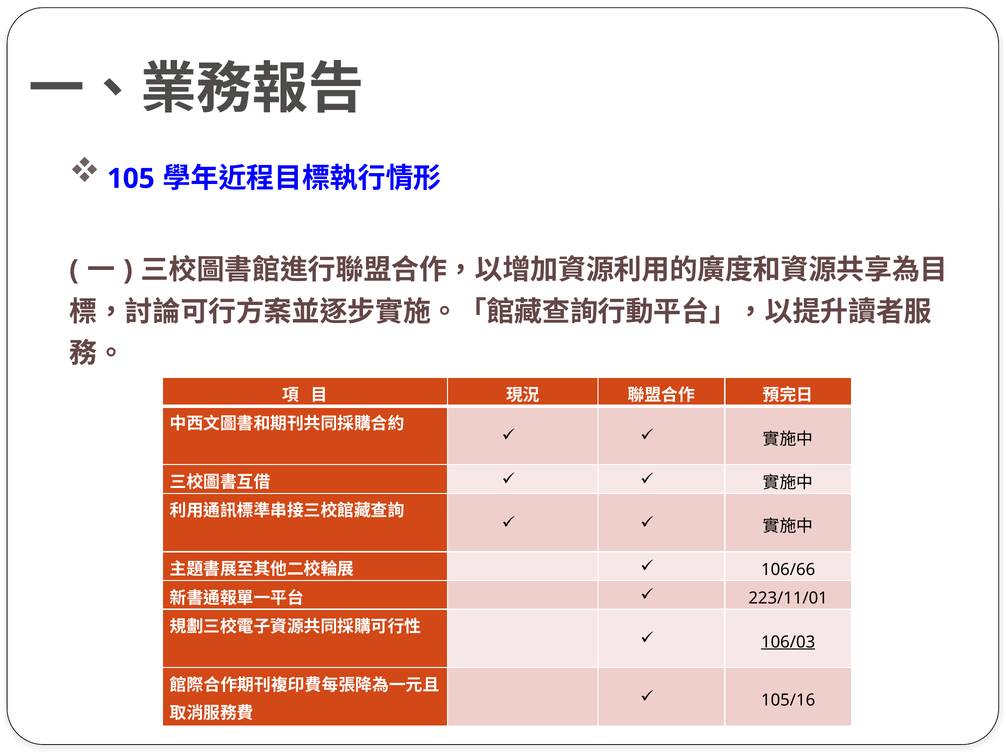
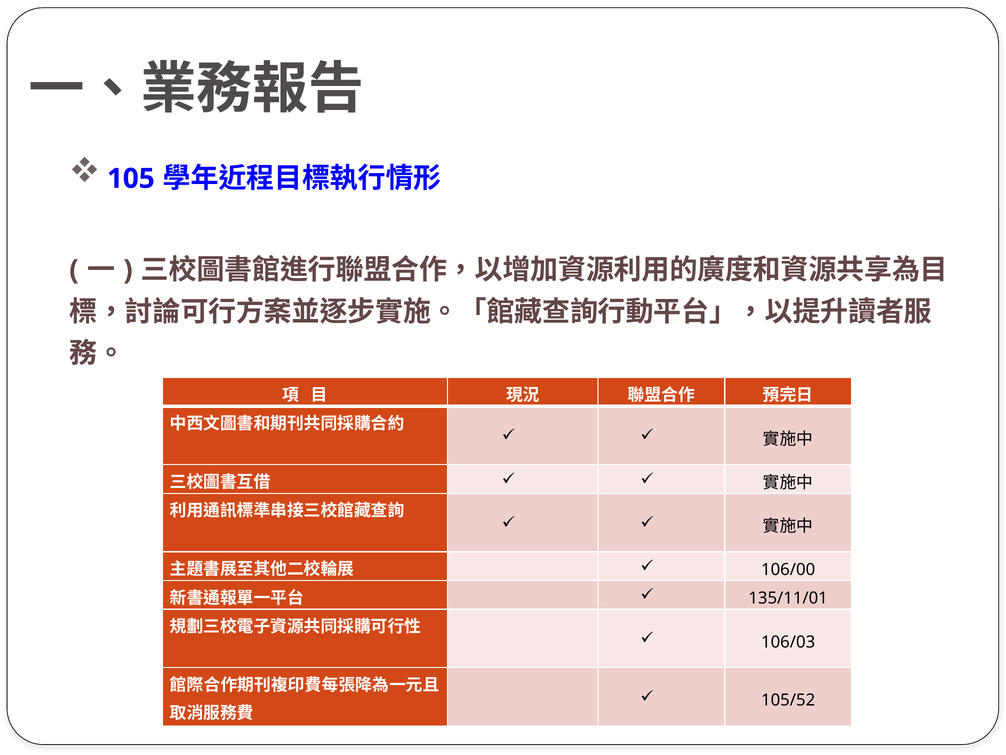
106/66: 106/66 -> 106/00 (788, 569)
223/11/01: 223/11/01 -> 135/11/01 (788, 598)
106/03 underline: present -> none (788, 642)
105/16: 105/16 -> 105/52 (788, 700)
